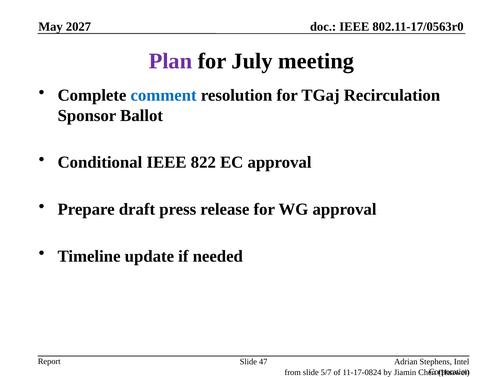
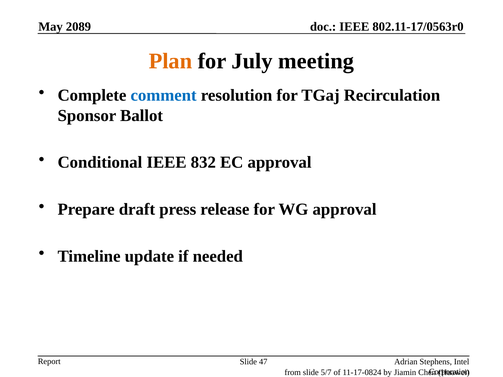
2027: 2027 -> 2089 (78, 27)
Plan colour: purple -> orange (171, 61)
822: 822 -> 832 (203, 162)
